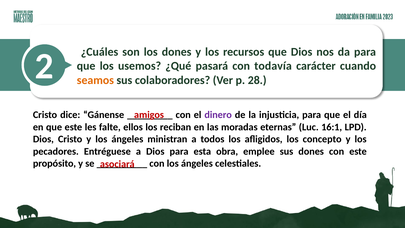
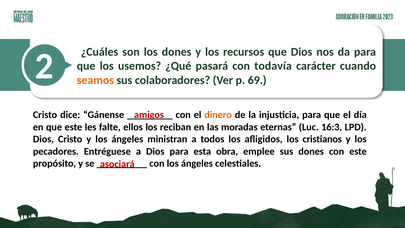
28: 28 -> 69 (257, 80)
dinero colour: purple -> orange (218, 115)
16:1: 16:1 -> 16:3 (332, 127)
concepto: concepto -> cristianos (322, 139)
